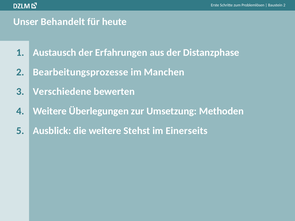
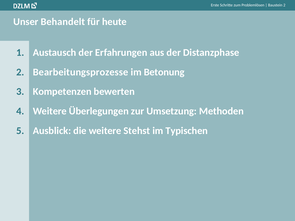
Manchen: Manchen -> Betonung (164, 72)
Verschiedene: Verschiedene -> Kompetenzen (62, 92)
Einerseits: Einerseits -> Typischen (187, 131)
